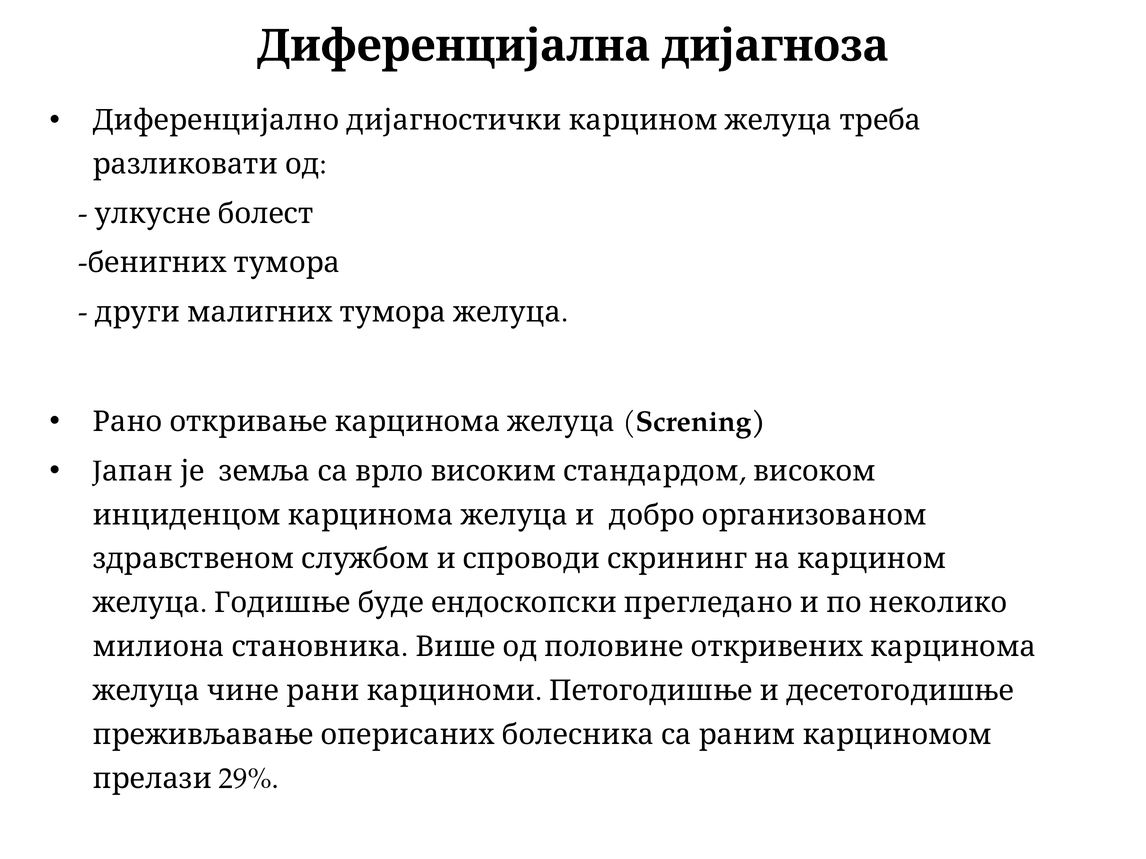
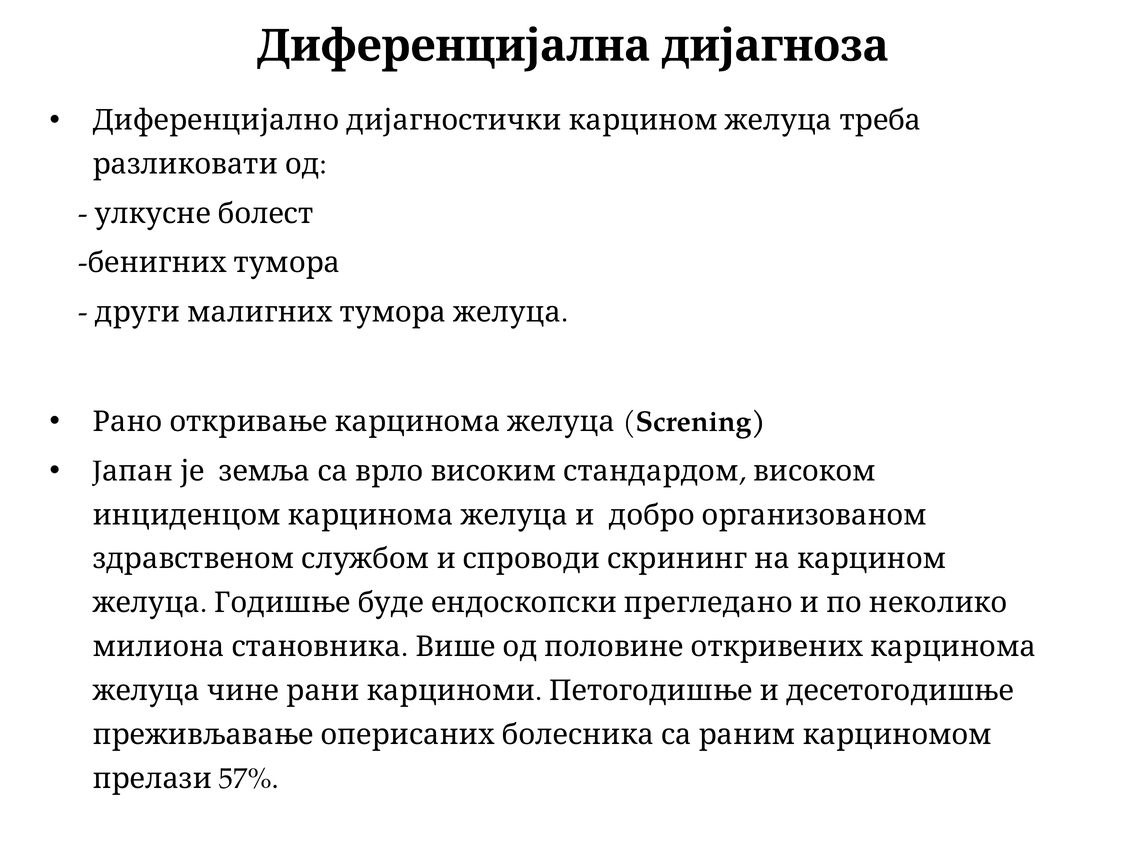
29%: 29% -> 57% (249, 779)
